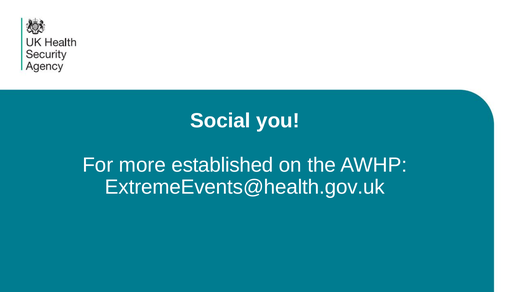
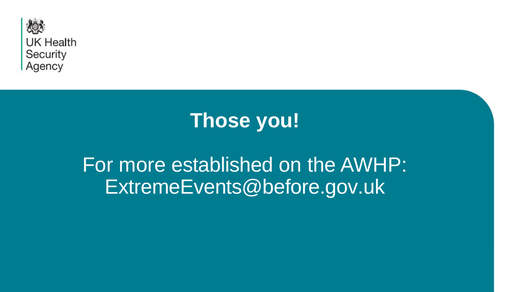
Social: Social -> Those (220, 121)
ExtremeEvents@health.gov.uk: ExtremeEvents@health.gov.uk -> ExtremeEvents@before.gov.uk (245, 187)
